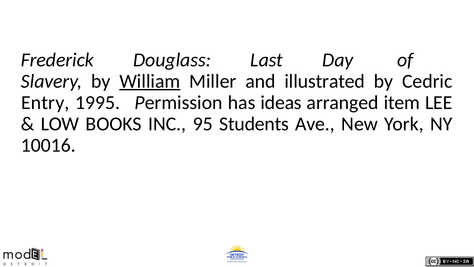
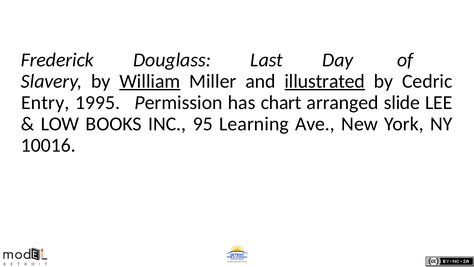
illustrated underline: none -> present (325, 81)
ideas: ideas -> chart (281, 102)
item: item -> slide (402, 102)
Students: Students -> Learning (254, 124)
